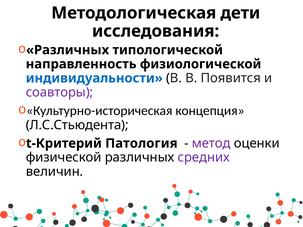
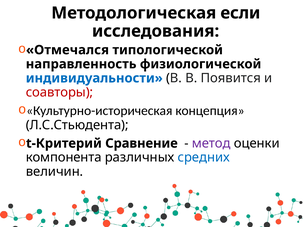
дети: дети -> если (240, 13)
Различных: Различных -> Отмечался (68, 50)
соавторы colour: purple -> red (59, 92)
Патология: Патология -> Сравнение (141, 144)
физической: физической -> компонента (64, 158)
средних colour: purple -> blue (204, 158)
